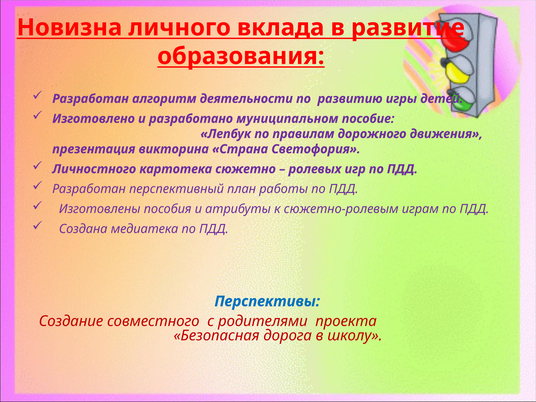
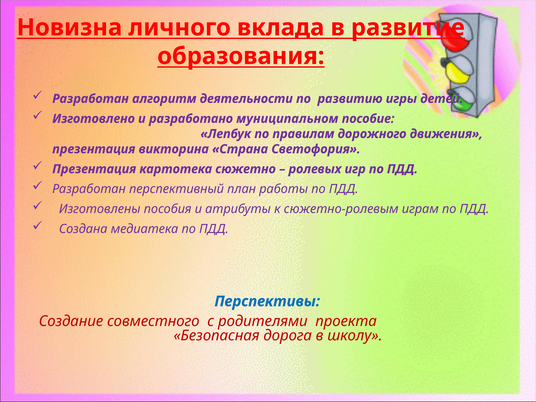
Личностного: Личностного -> Презентация (94, 169)
